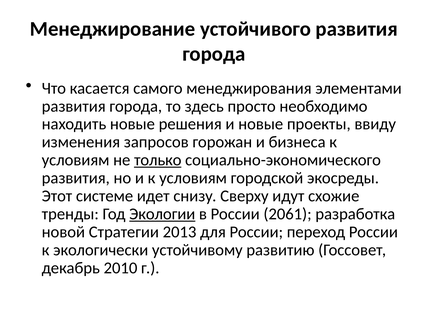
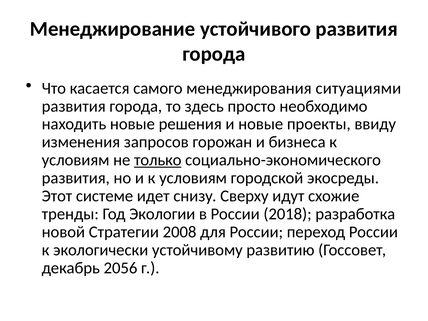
элементами: элементами -> ситуациями (358, 88)
Экологии underline: present -> none (162, 214)
2061: 2061 -> 2018 (288, 214)
2013: 2013 -> 2008 (180, 232)
2010: 2010 -> 2056 (120, 268)
